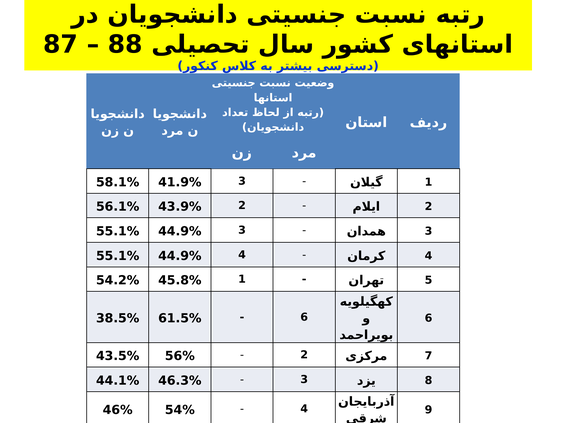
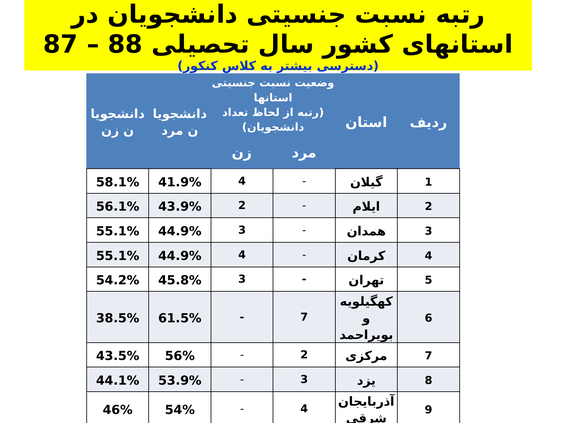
41.9% 3: 3 -> 4 (242, 181)
45.8% 1: 1 -> 3 (242, 279)
6: 6 -> 7 (304, 317)
46.3%: 46.3% -> 53.9% (180, 381)
